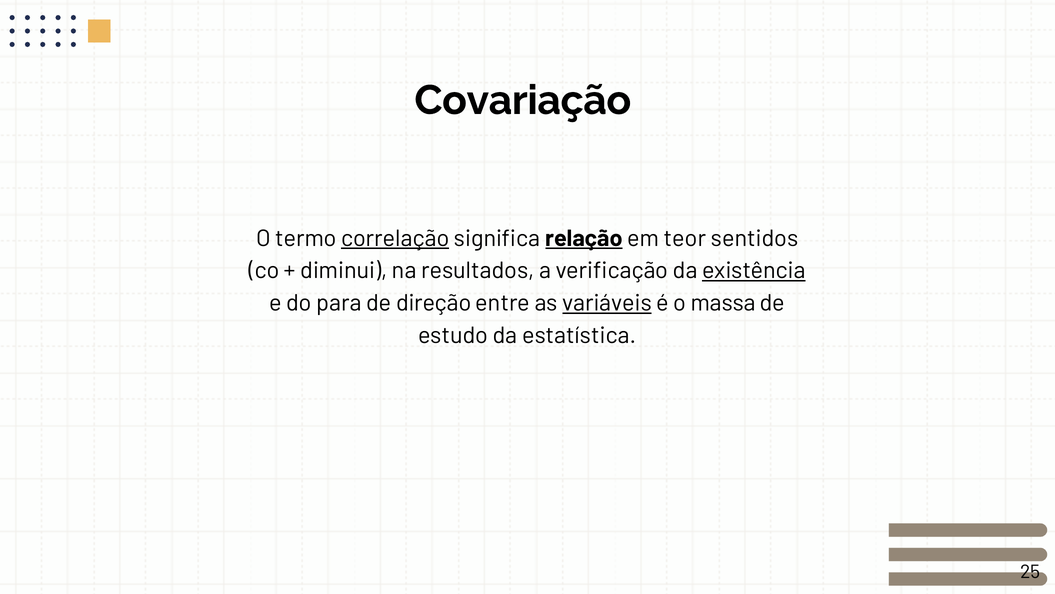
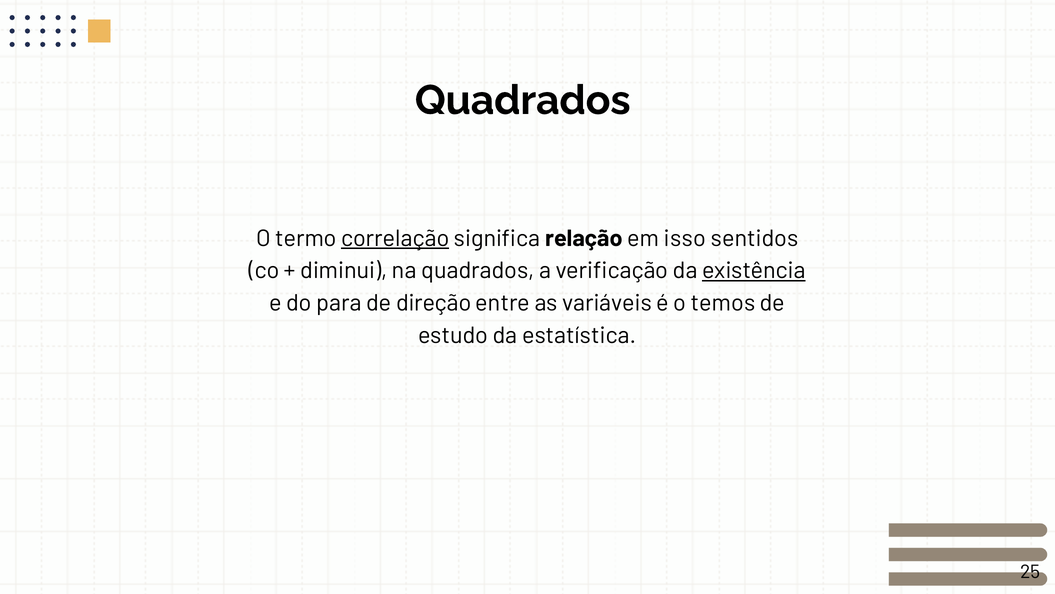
Covariação: Covariação -> Quadrados (523, 100)
relação underline: present -> none (584, 238)
teor: teor -> isso (685, 238)
na resultados: resultados -> quadrados (478, 270)
variáveis underline: present -> none (607, 303)
massa: massa -> temos (723, 303)
